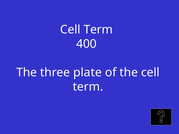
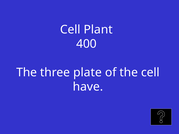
Term: Term -> Plant (98, 30)
term: term -> have (88, 87)
